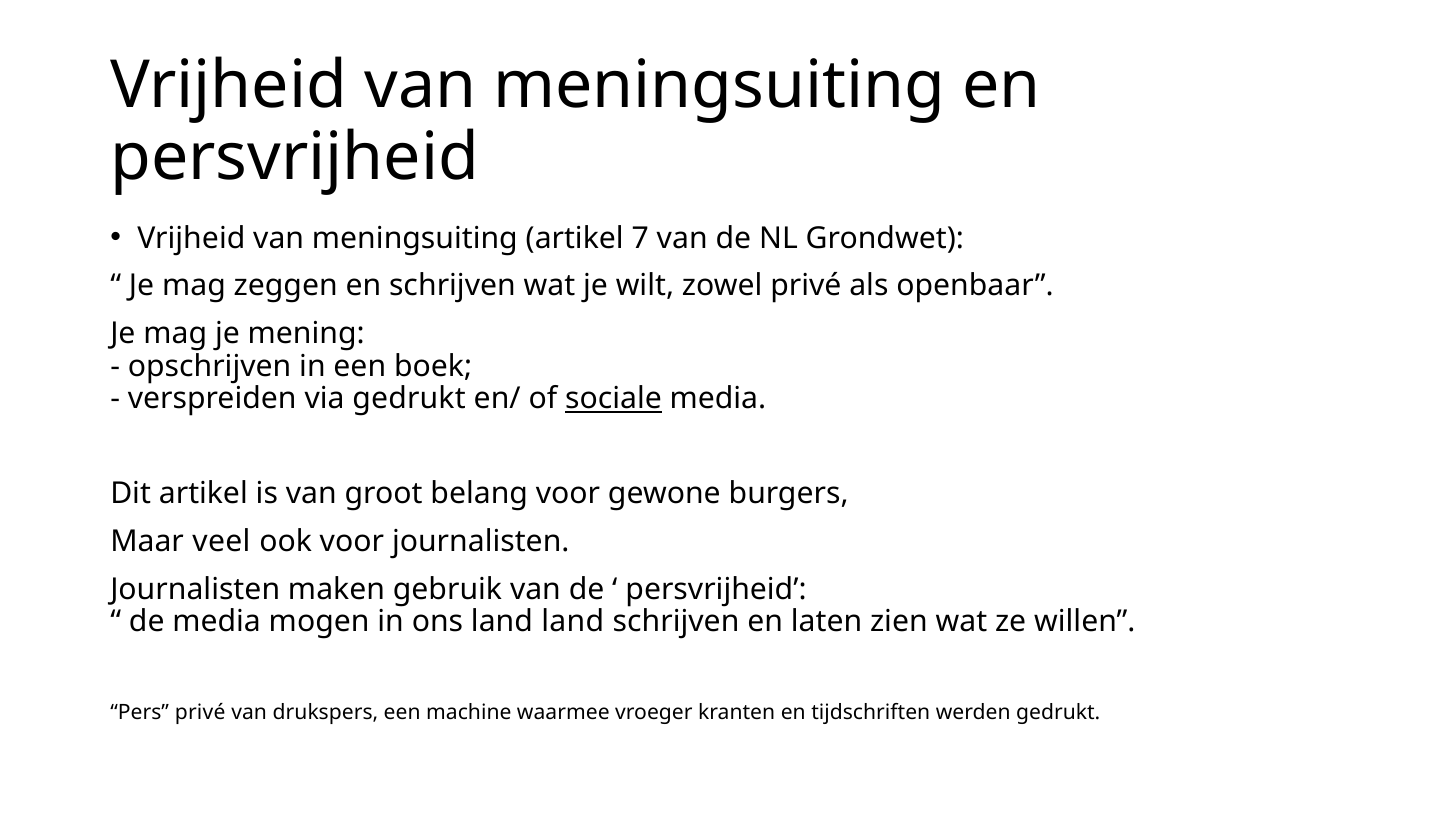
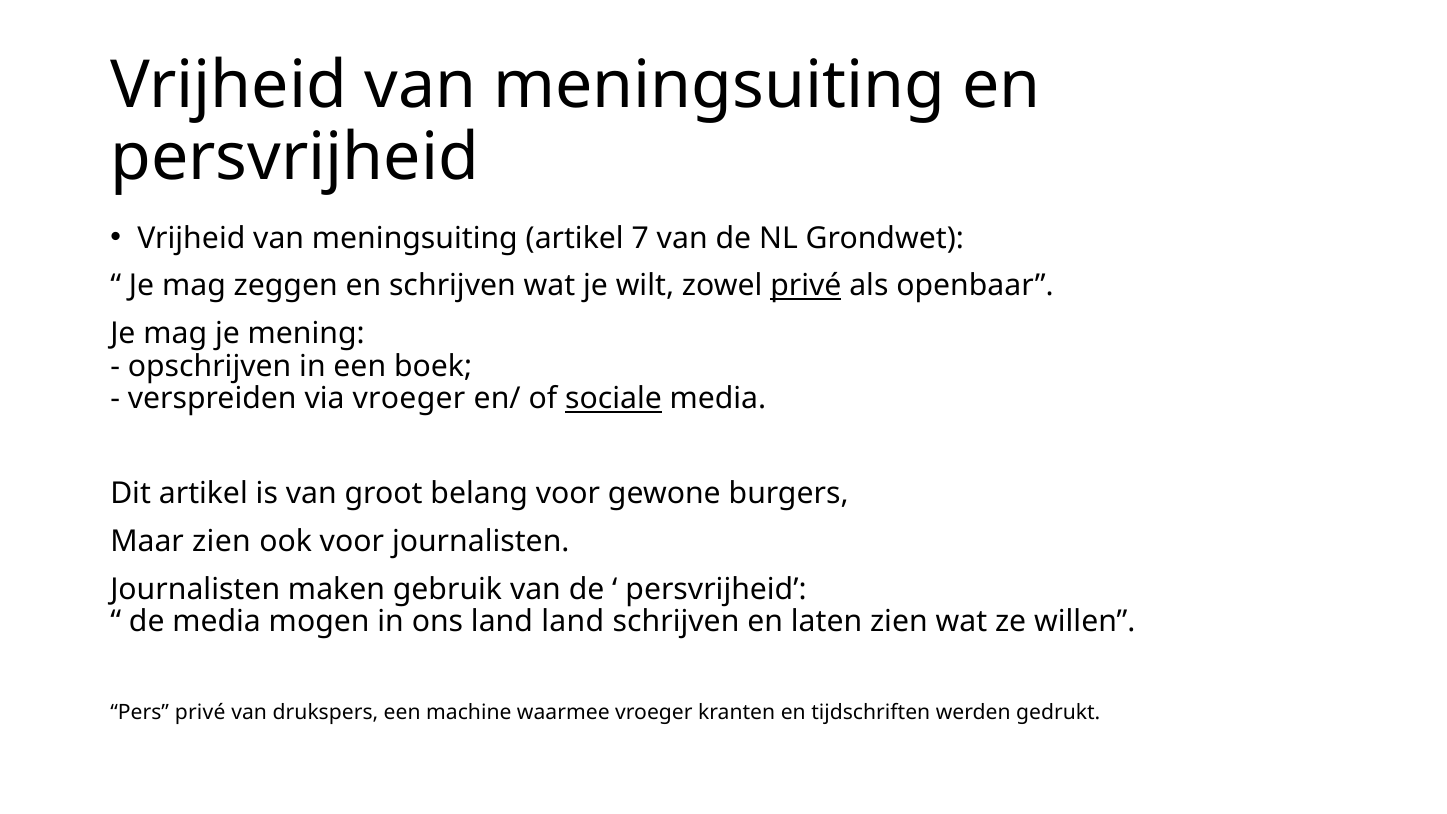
privé underline: none -> present (806, 286)
via gedrukt: gedrukt -> vroeger (409, 399)
Maar veel: veel -> zien (221, 542)
